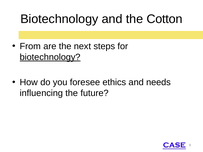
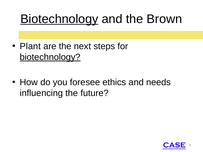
Biotechnology underline: none -> present (59, 19)
Cotton: Cotton -> Brown (164, 19)
From: From -> Plant (30, 46)
